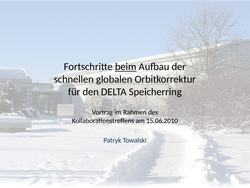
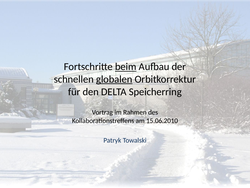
globalen underline: none -> present (114, 79)
